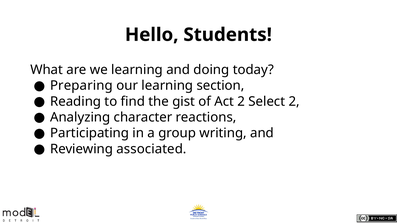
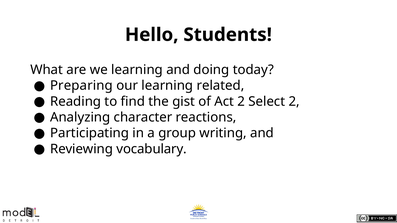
section: section -> related (220, 86)
associated: associated -> vocabulary (152, 149)
